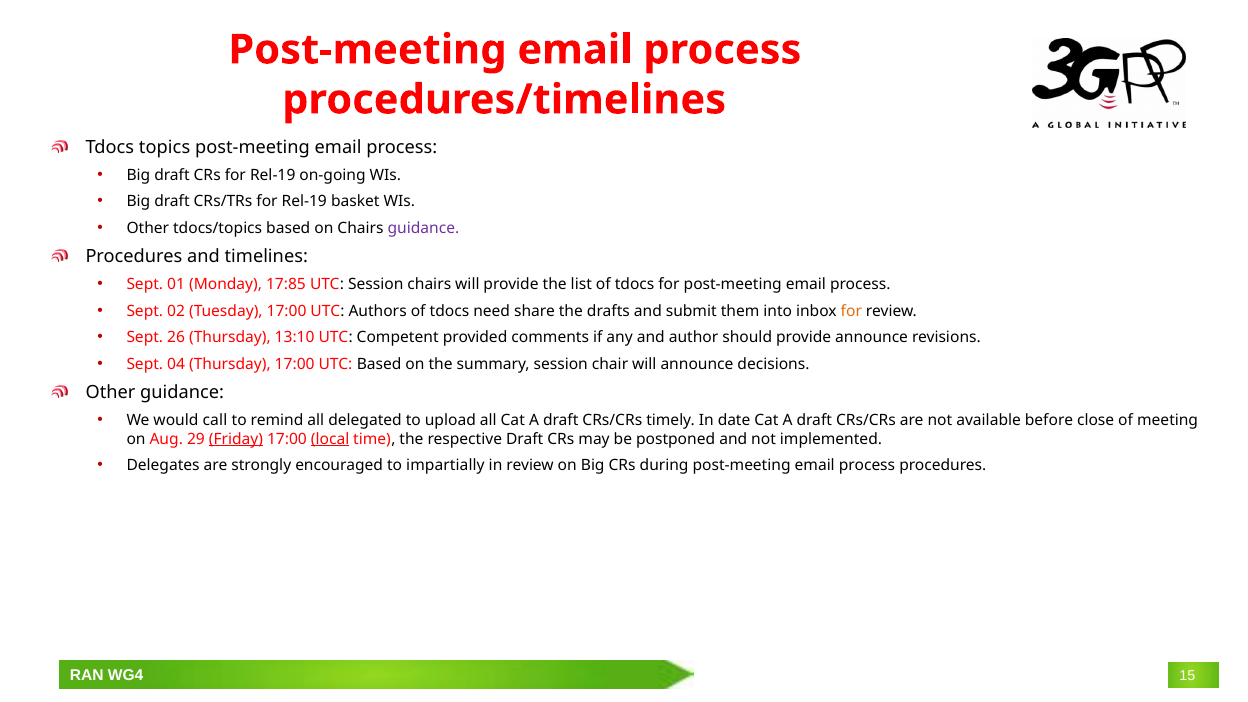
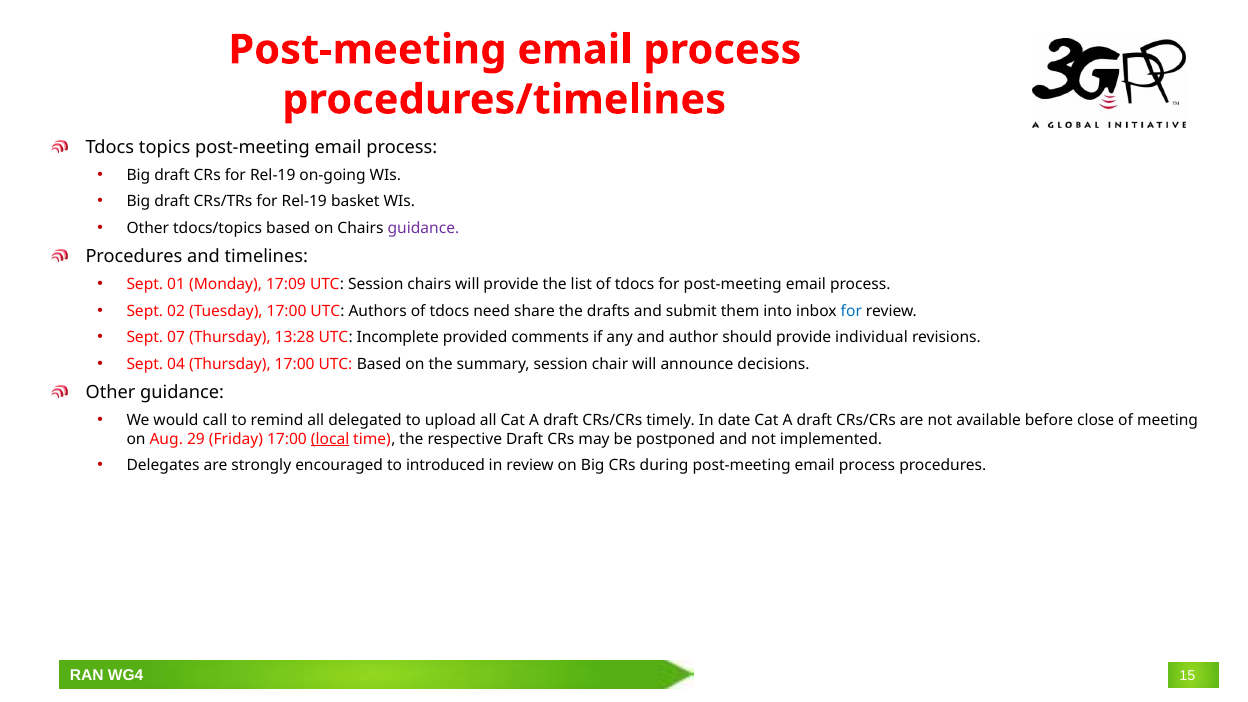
17:85: 17:85 -> 17:09 (286, 284)
for colour: orange -> blue (851, 311)
26: 26 -> 07 (176, 337)
13:10: 13:10 -> 13:28 (295, 337)
Competent: Competent -> Incomplete (398, 337)
provide announce: announce -> individual (872, 337)
Friday underline: present -> none (236, 439)
impartially: impartially -> introduced (446, 465)
